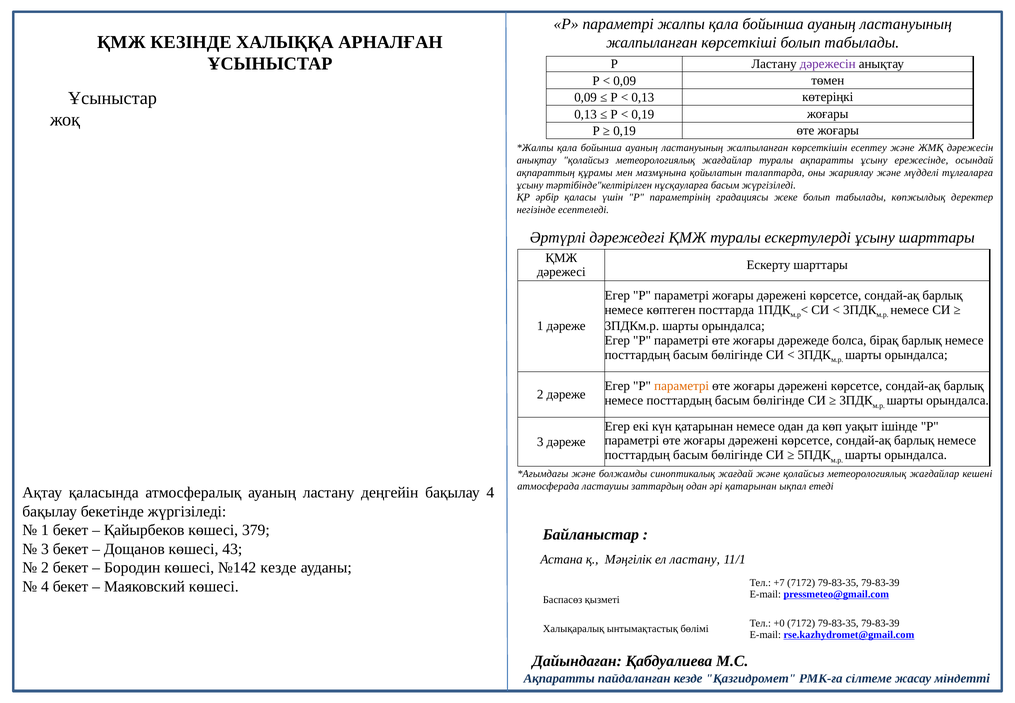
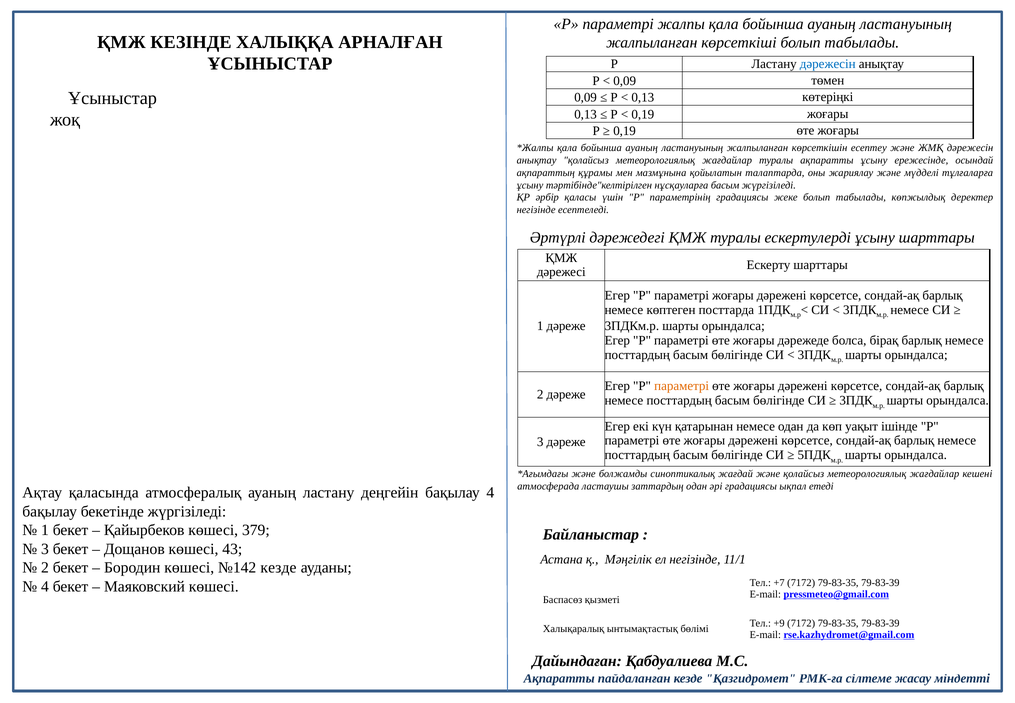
дәрежесін colour: purple -> blue (828, 64)
әрі қатарынан: қатарынан -> градациясы (751, 486)
ел ластану: ластану -> негізінде (695, 559)
+0: +0 -> +9 (779, 623)
